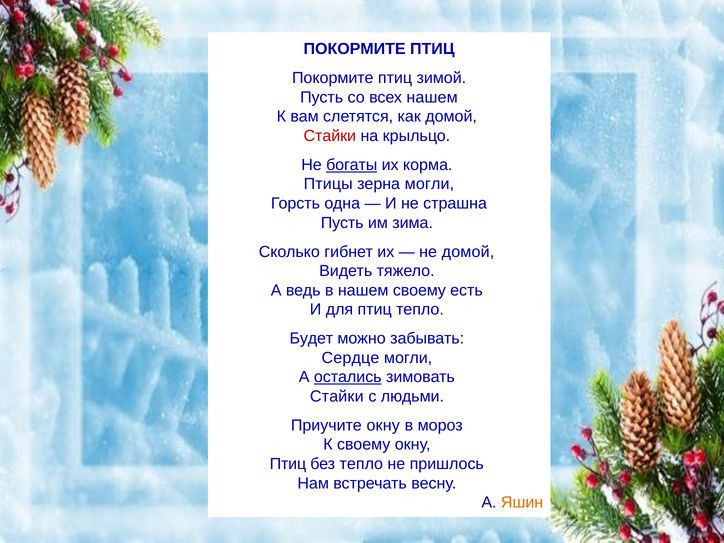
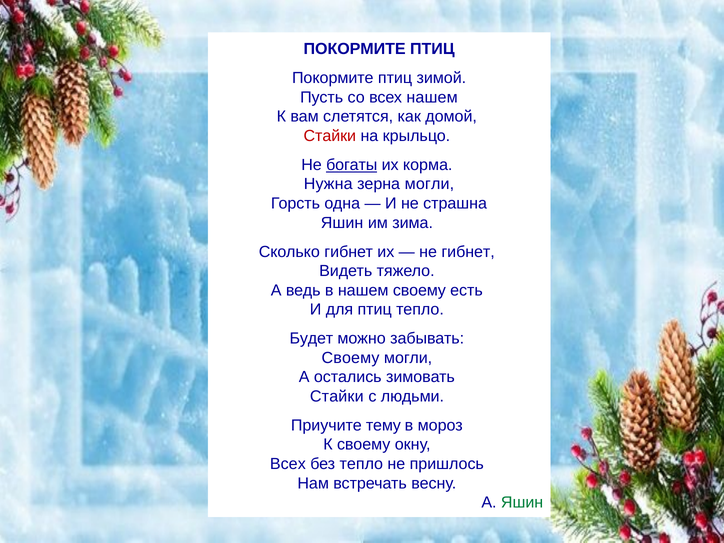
Птицы: Птицы -> Нужна (328, 184)
Пусть: Пусть -> Яшин (342, 223)
не домой: домой -> гибнет (468, 252)
Сердце: Сердце -> Своему (351, 358)
остались underline: present -> none (348, 377)
Приучите окну: окну -> тему (383, 425)
Птиц: Птиц -> Всех (288, 464)
Яшин colour: orange -> green (522, 503)
